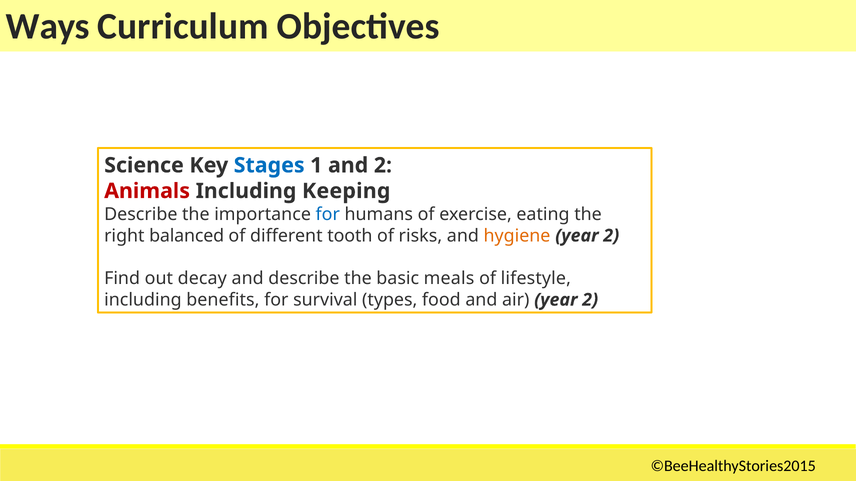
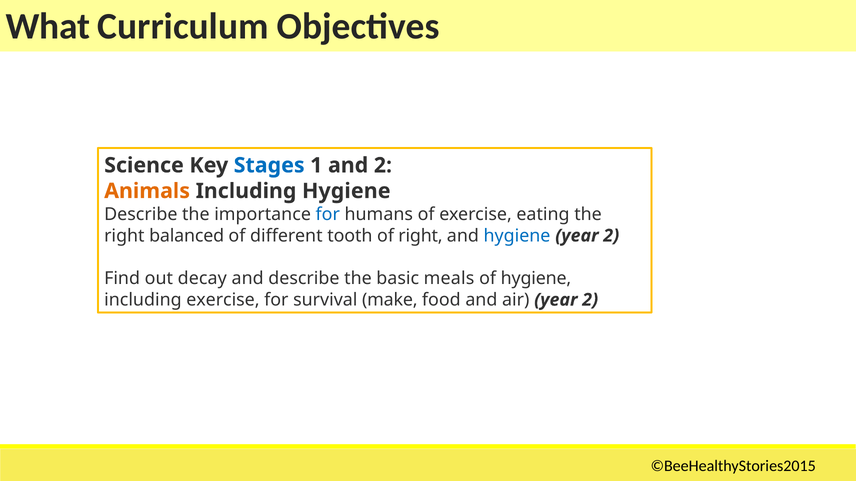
Ways: Ways -> What (48, 26)
Animals colour: red -> orange (147, 191)
Including Keeping: Keeping -> Hygiene (346, 191)
of risks: risks -> right (421, 236)
hygiene colour: orange -> blue (517, 236)
of lifestyle: lifestyle -> hygiene (536, 279)
including benefits: benefits -> exercise (223, 300)
types: types -> make (390, 300)
